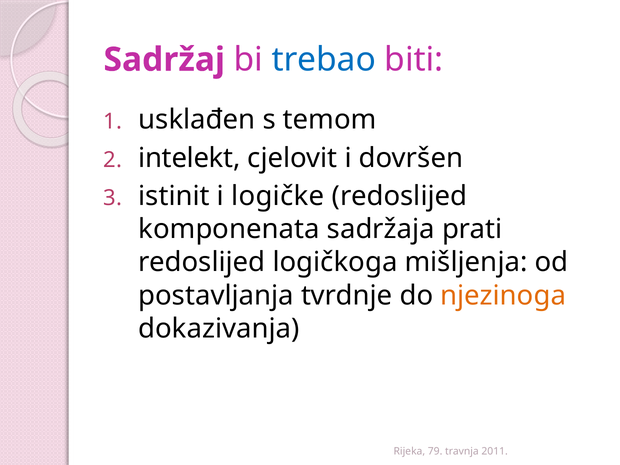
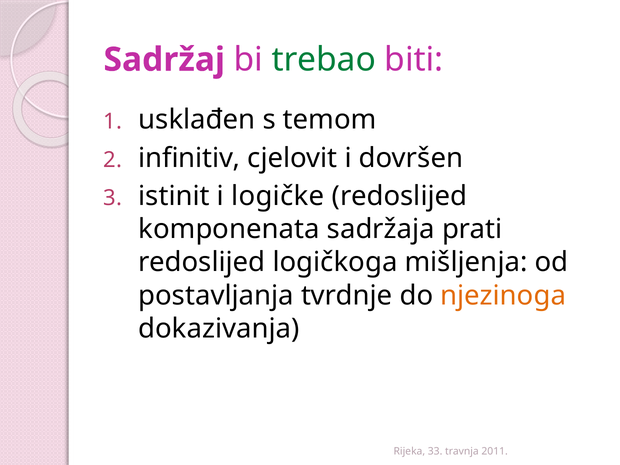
trebao colour: blue -> green (324, 60)
intelekt: intelekt -> infinitiv (189, 158)
79: 79 -> 33 (435, 451)
